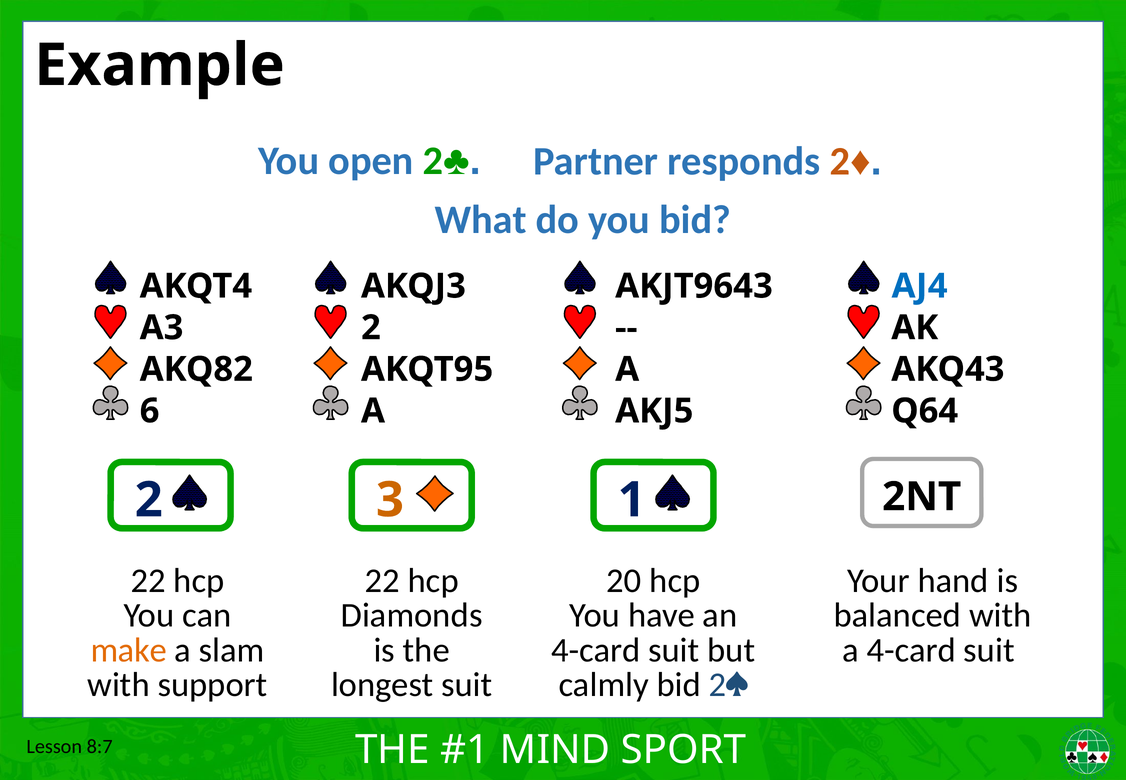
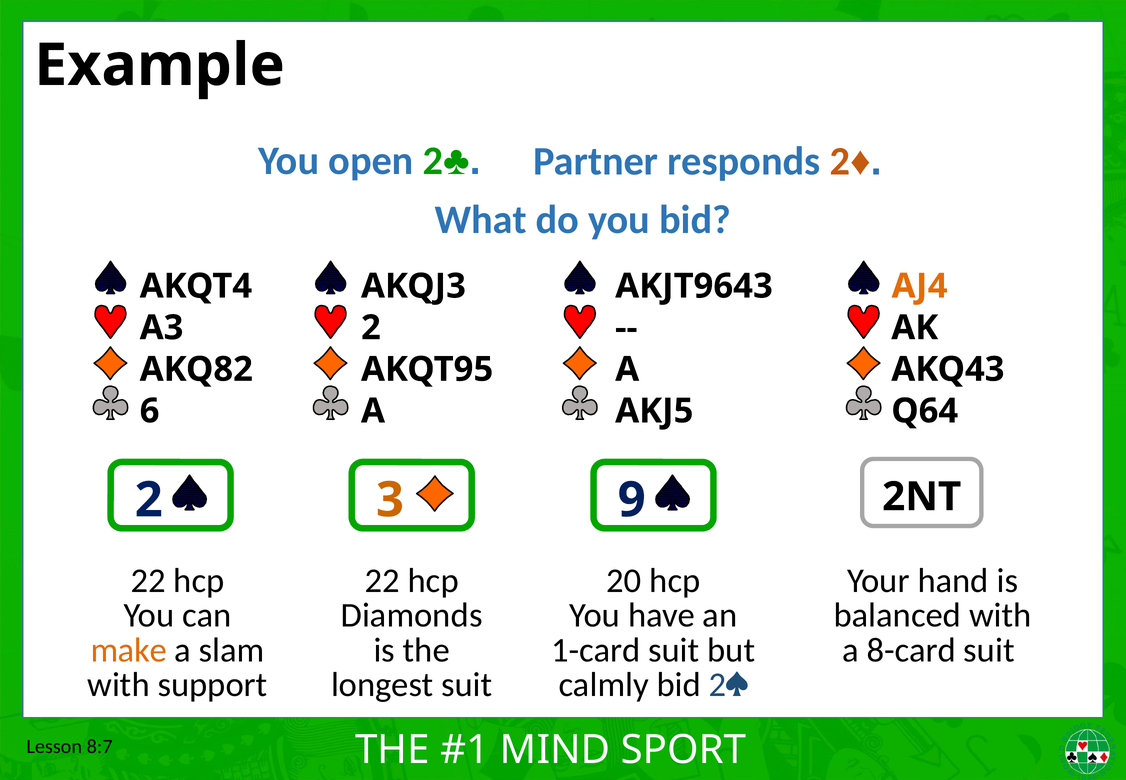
AJ4 colour: blue -> orange (920, 286)
1: 1 -> 9 (632, 500)
4-card: 4-card -> 1-card (596, 650)
a 4-card: 4-card -> 8-card (911, 650)
